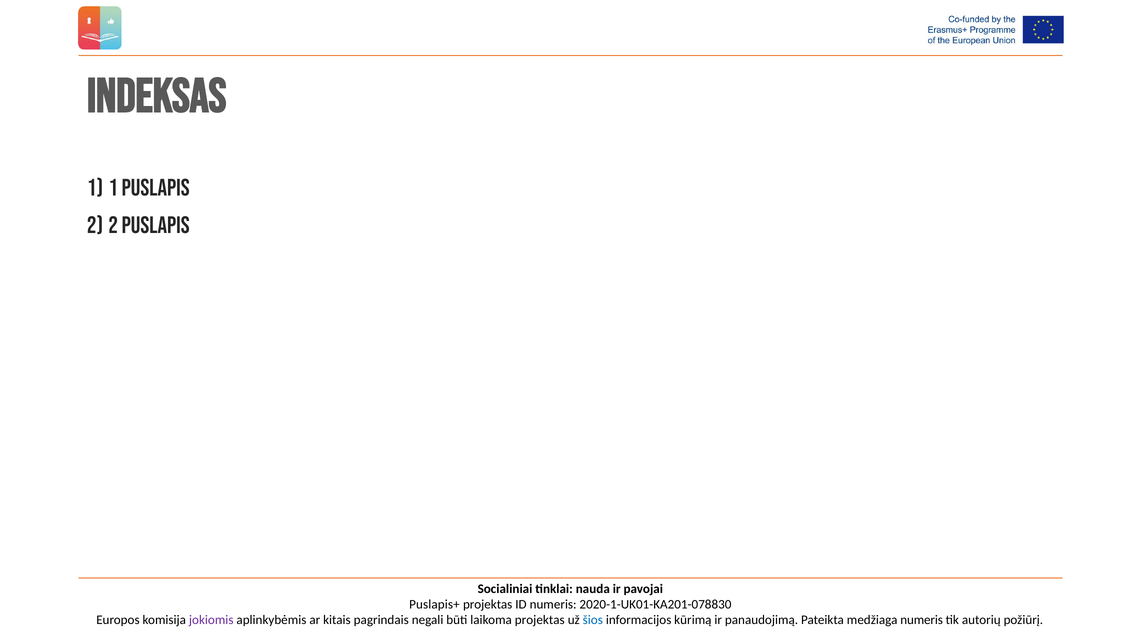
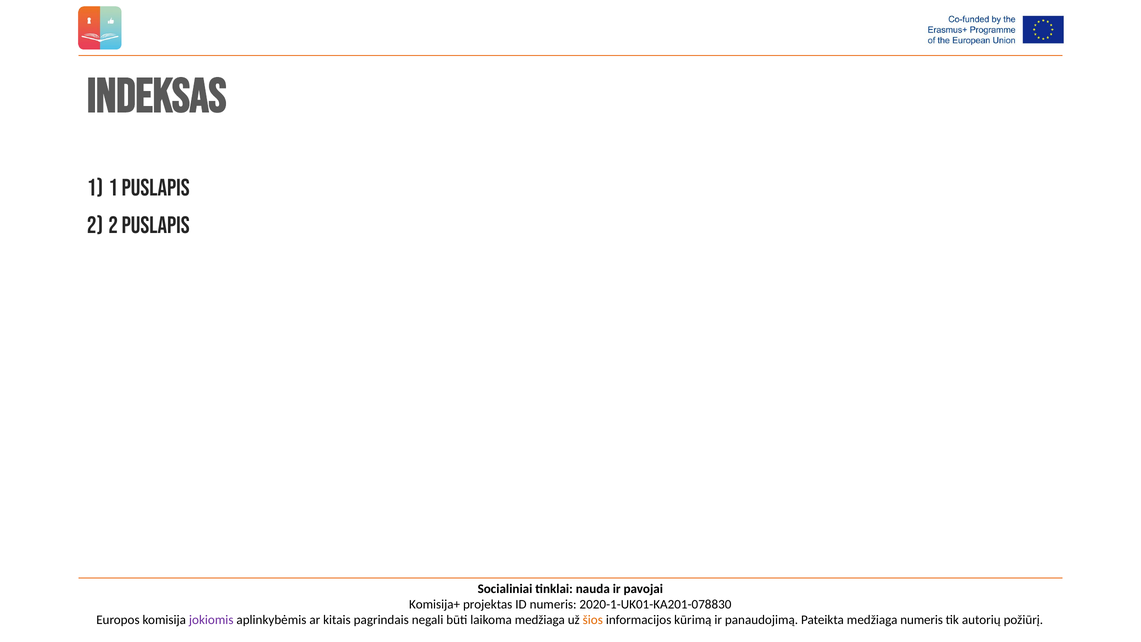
Puslapis+: Puslapis+ -> Komisija+ (435, 604)
laikoma projektas: projektas -> medžiaga (540, 620)
šios colour: blue -> orange (593, 620)
